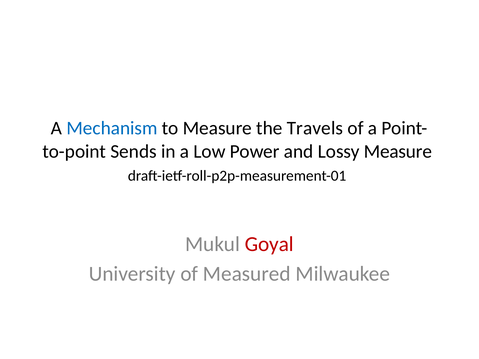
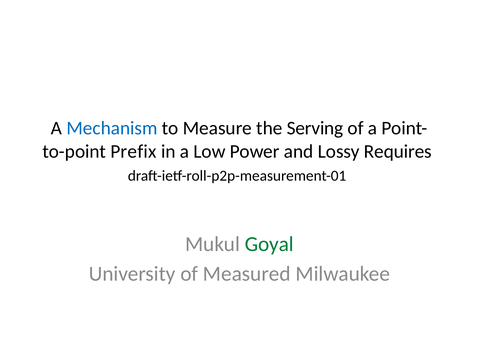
Travels: Travels -> Serving (315, 128)
Sends: Sends -> Prefix (133, 151)
Lossy Measure: Measure -> Requires (398, 151)
Goyal colour: red -> green (269, 244)
